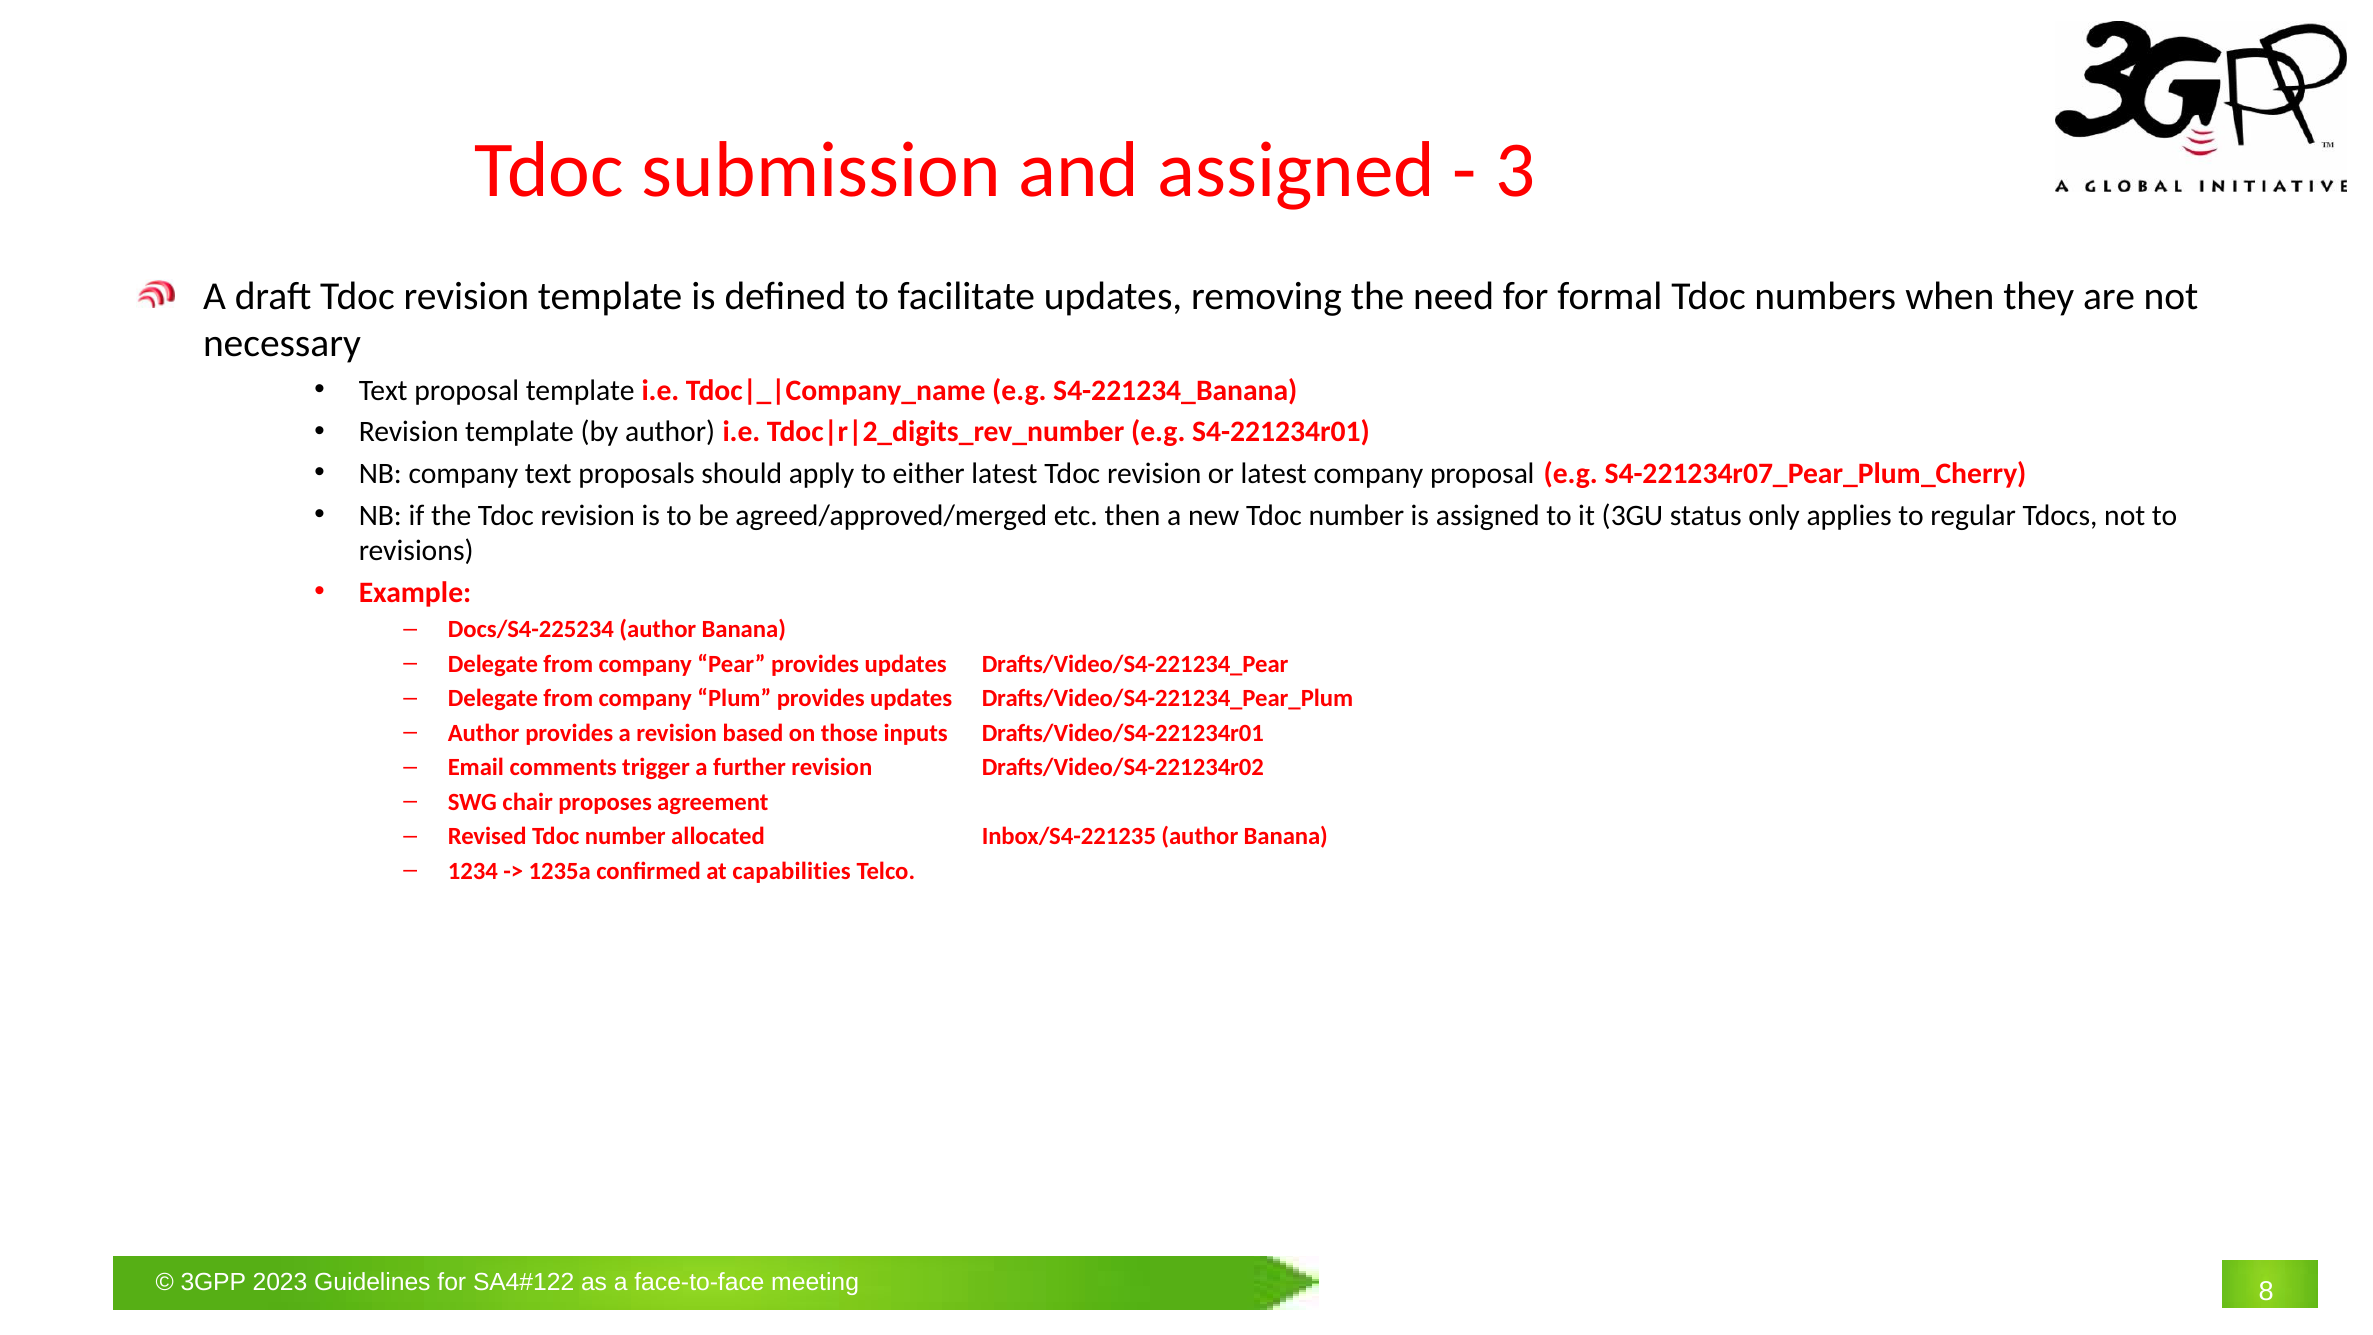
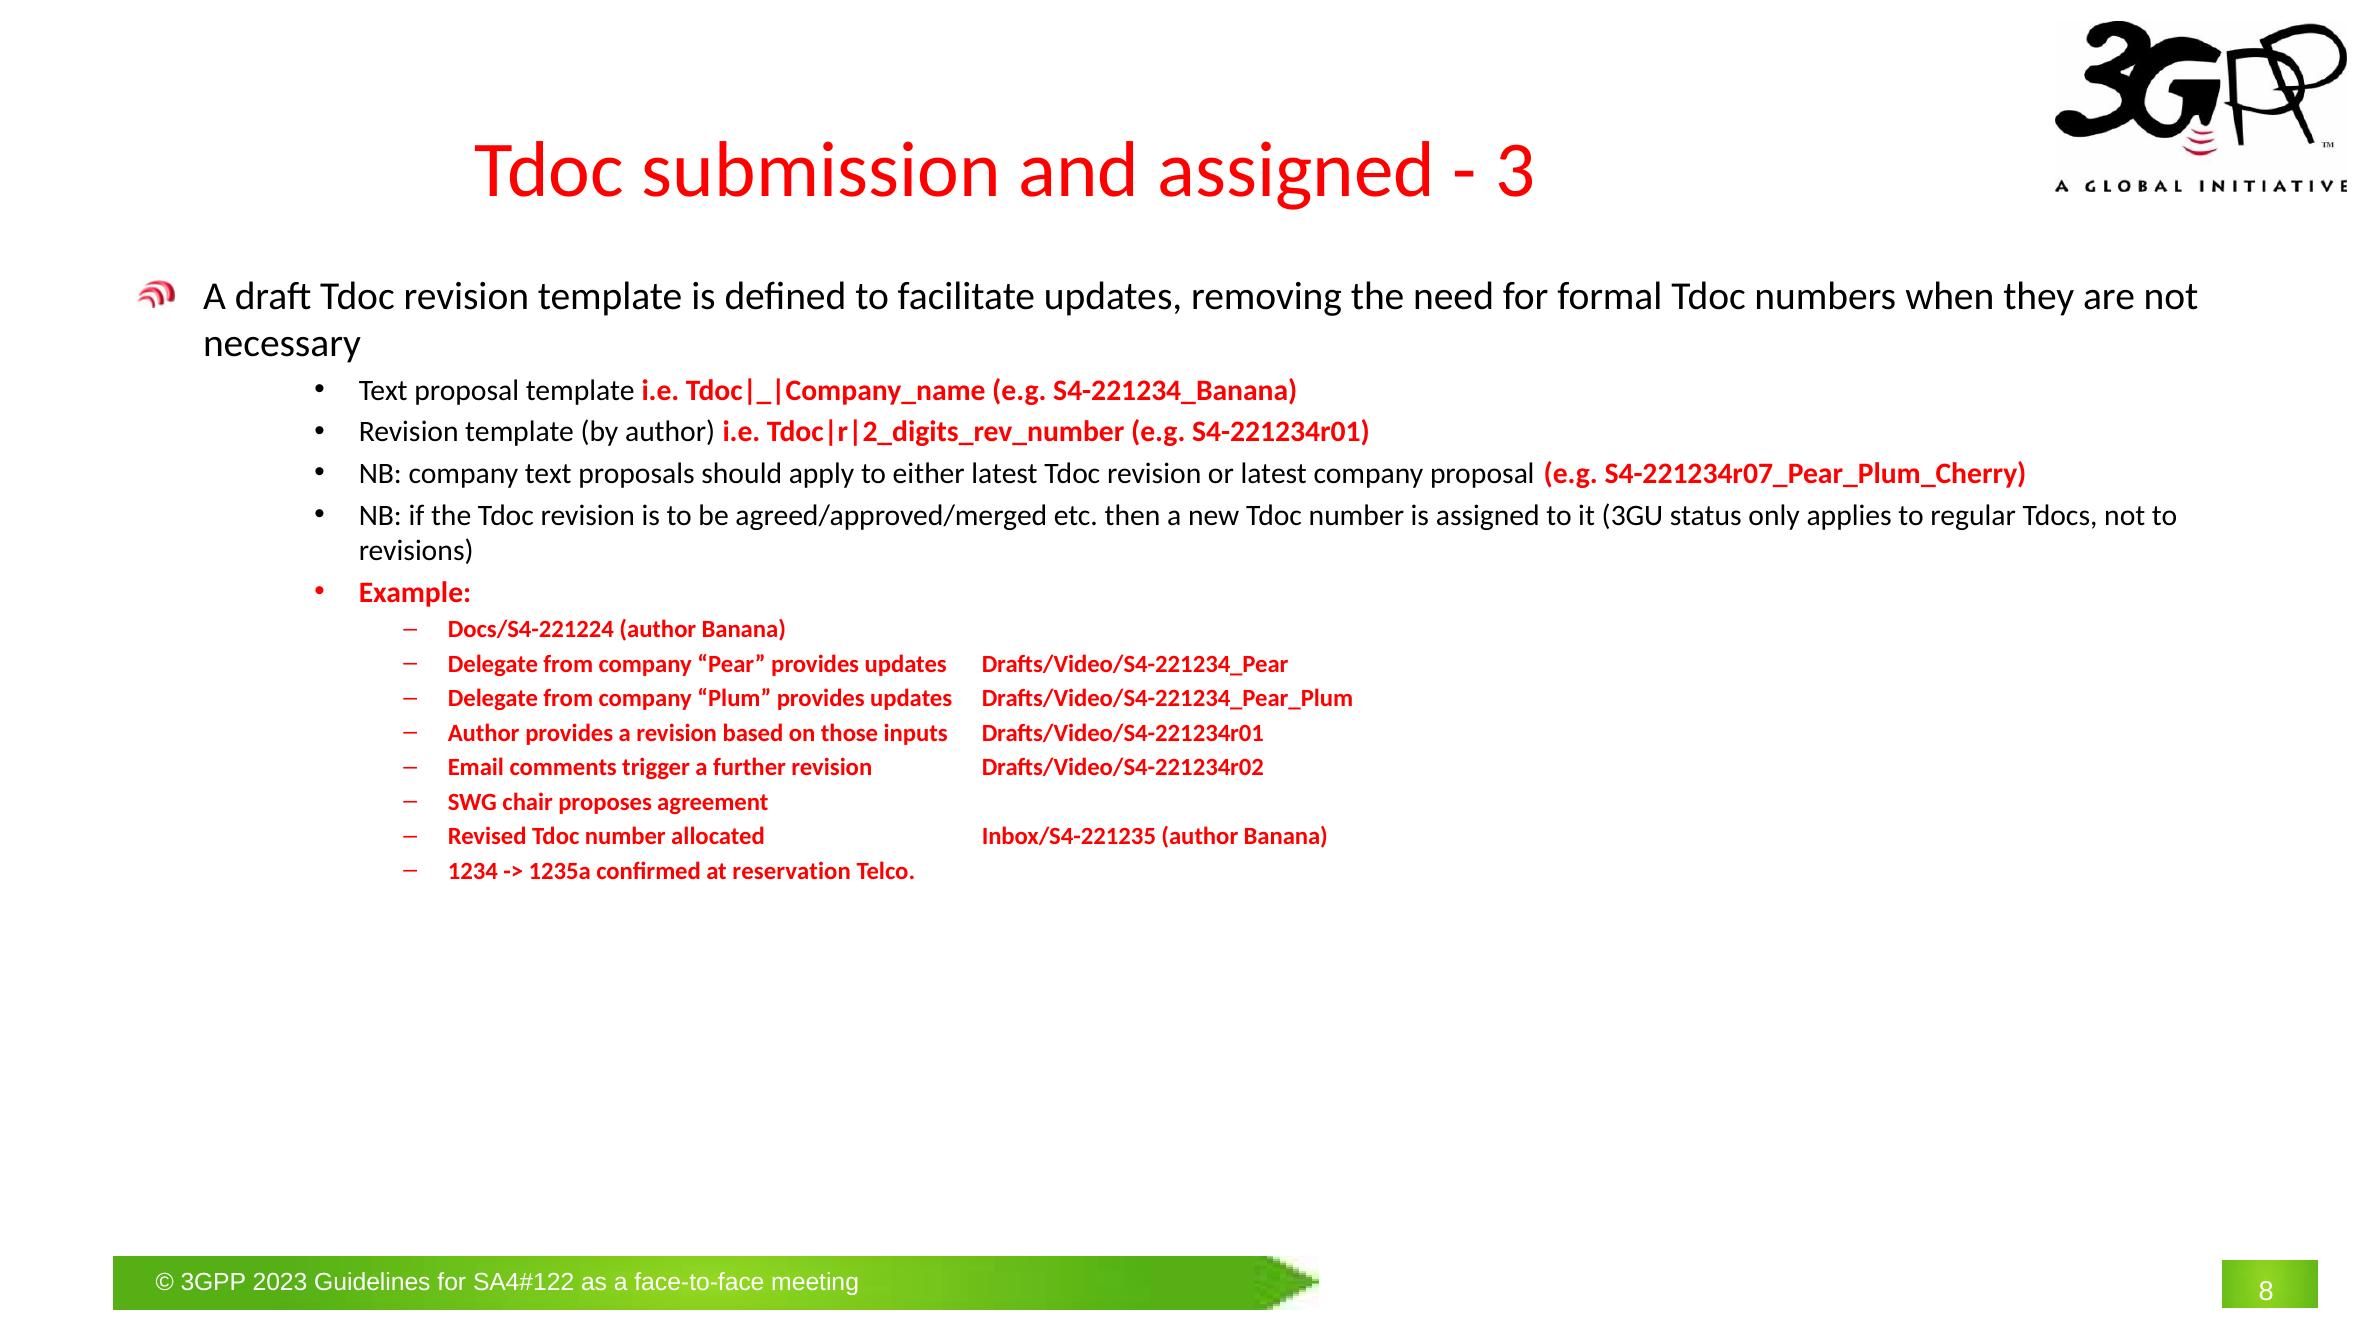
Docs/S4-225234: Docs/S4-225234 -> Docs/S4-221224 (531, 629)
capabilities: capabilities -> reservation (792, 871)
